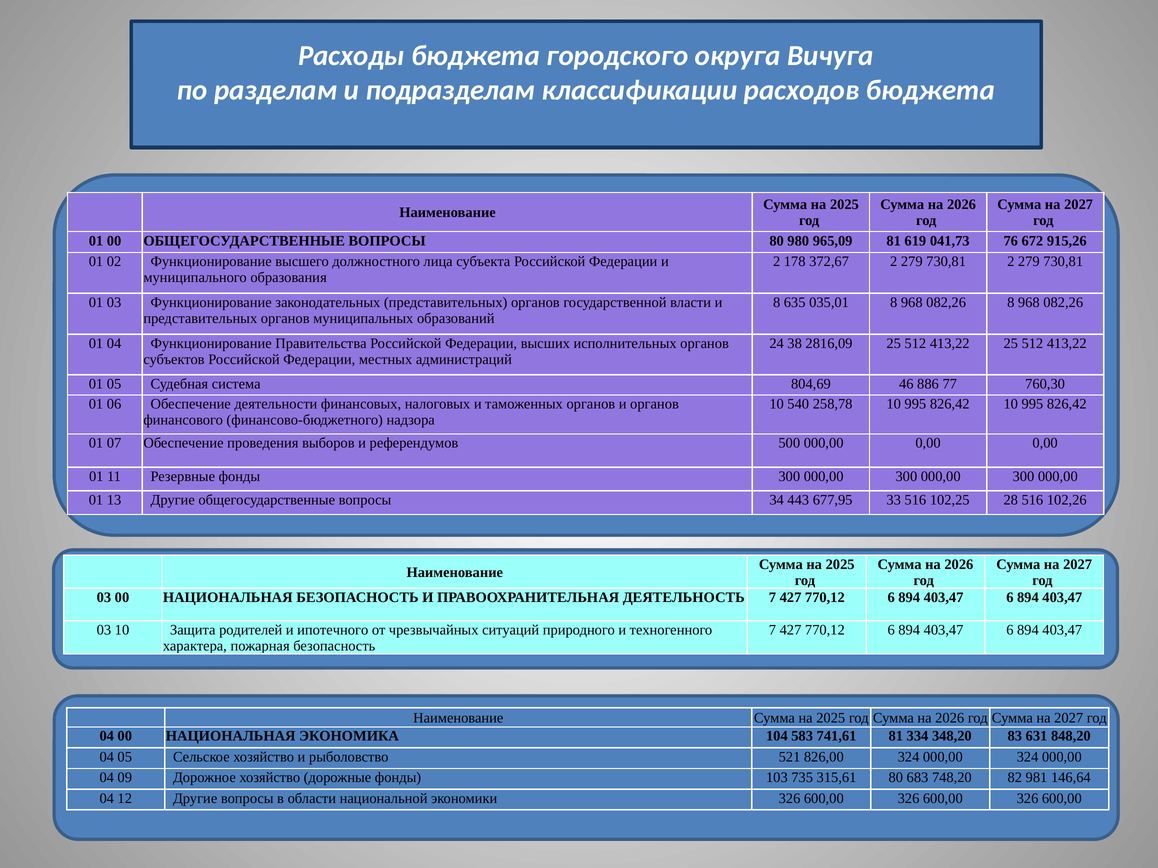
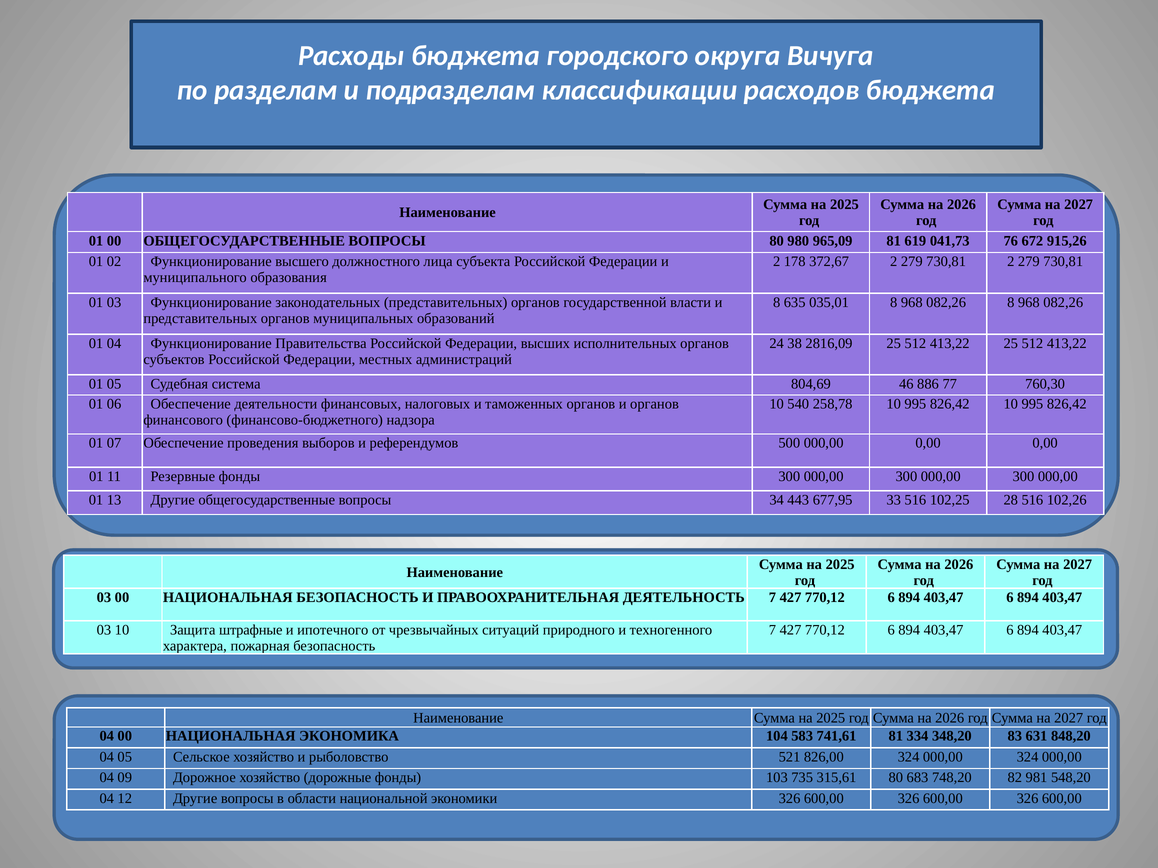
родителей: родителей -> штрафные (251, 630)
146,64: 146,64 -> 548,20 (1071, 778)
